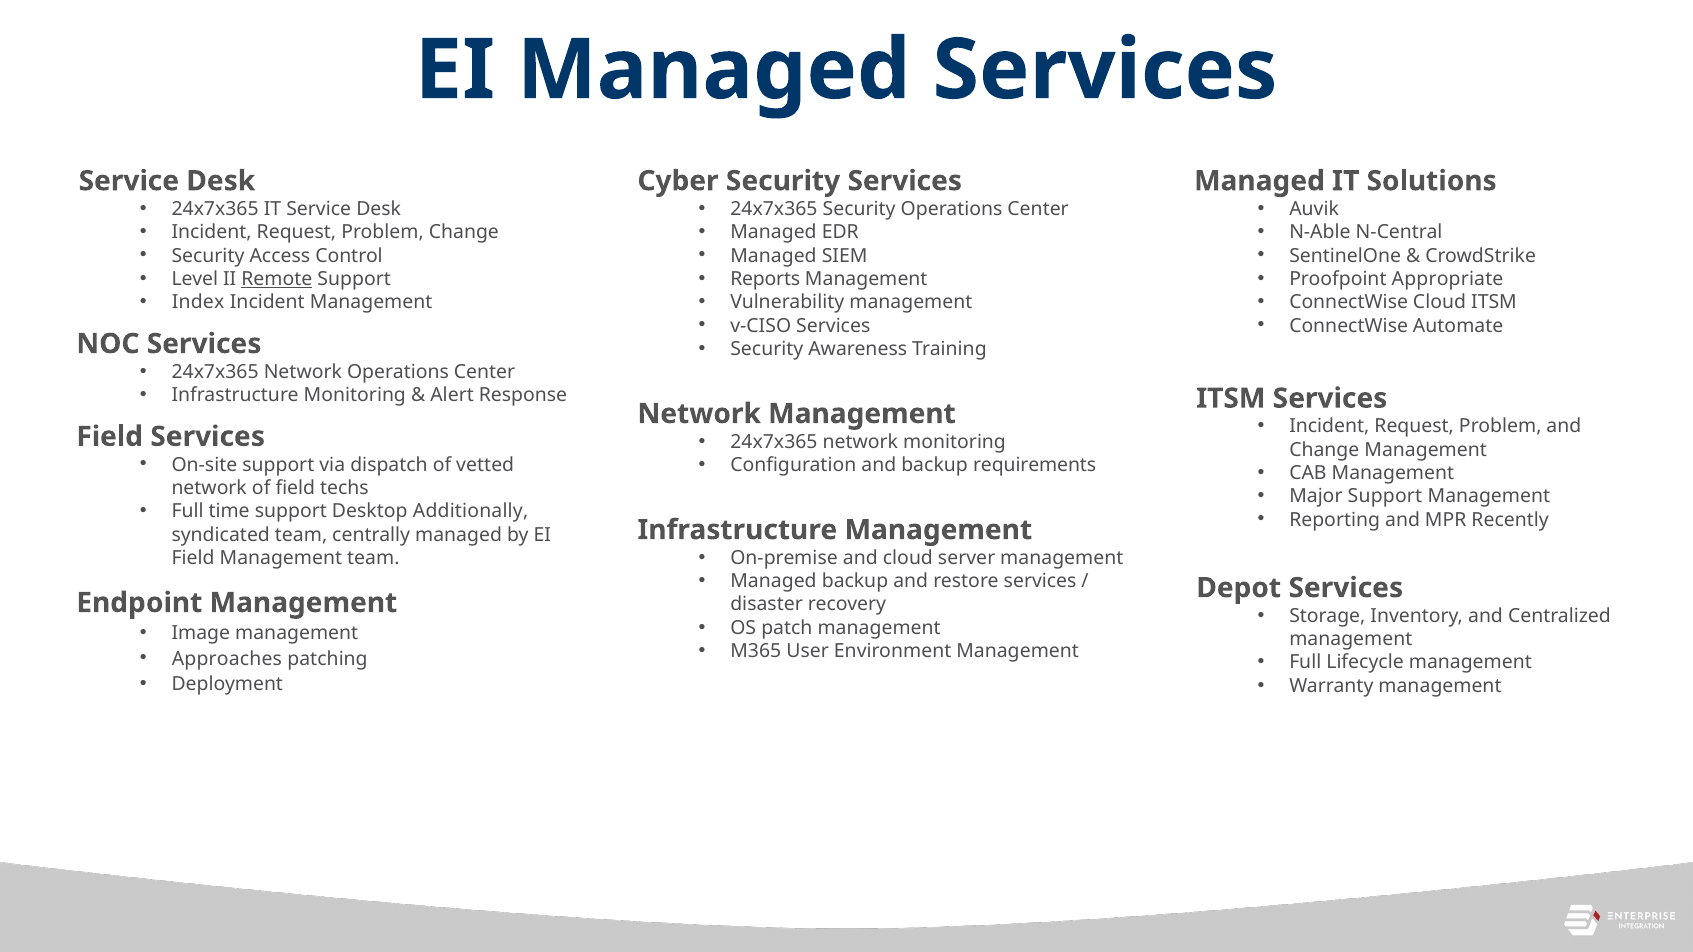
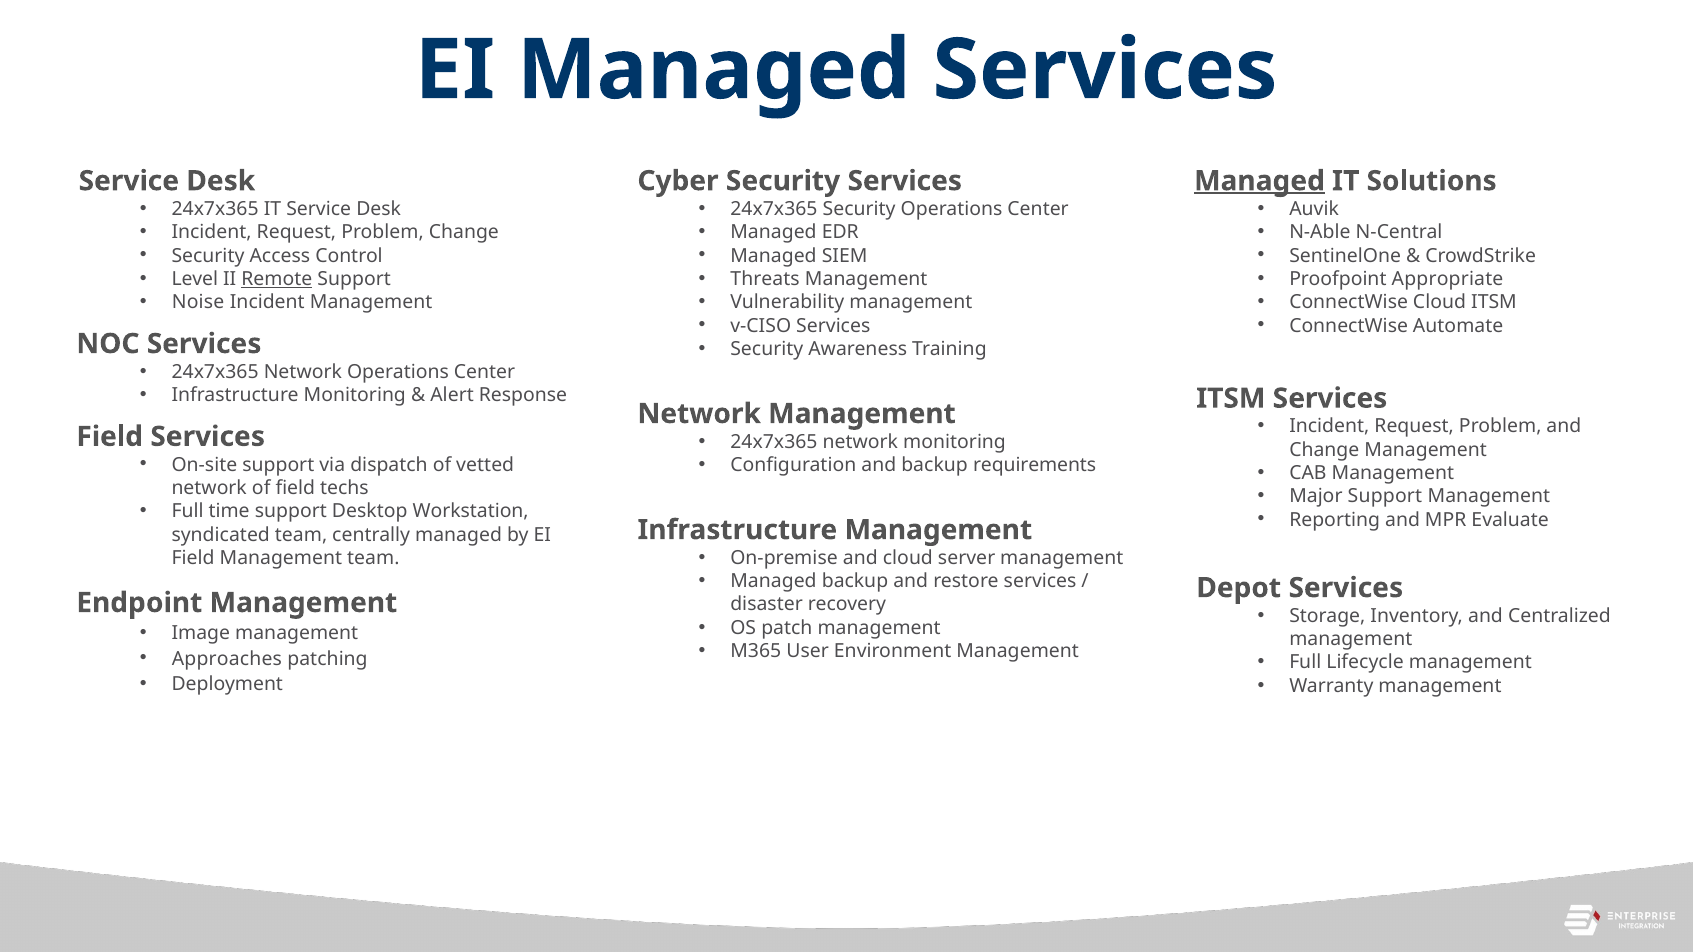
Managed underline: none -> present (1259, 181)
Reports: Reports -> Threats (765, 279)
Index: Index -> Noise (198, 302)
Additionally: Additionally -> Workstation (471, 511)
Recently: Recently -> Evaluate (1510, 520)
